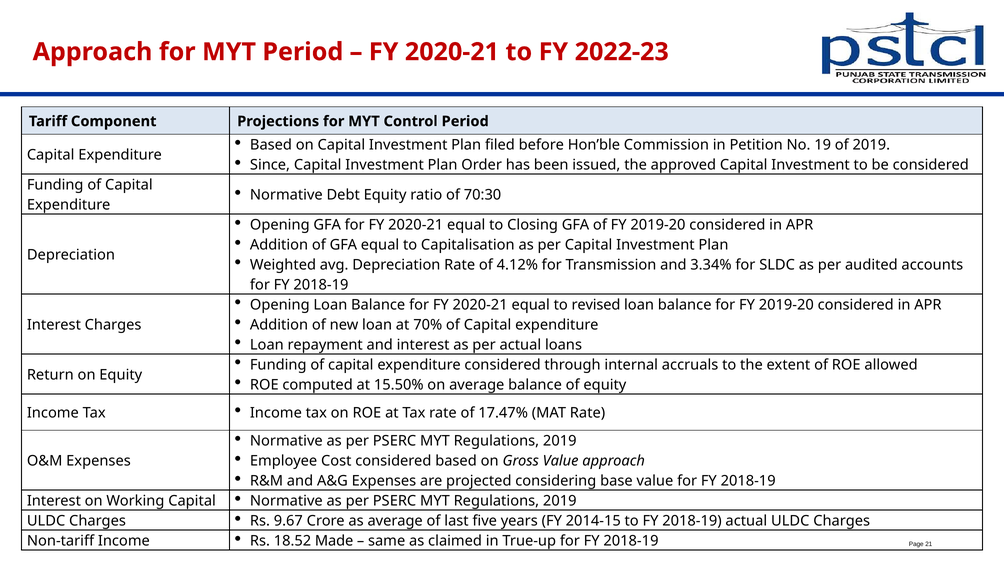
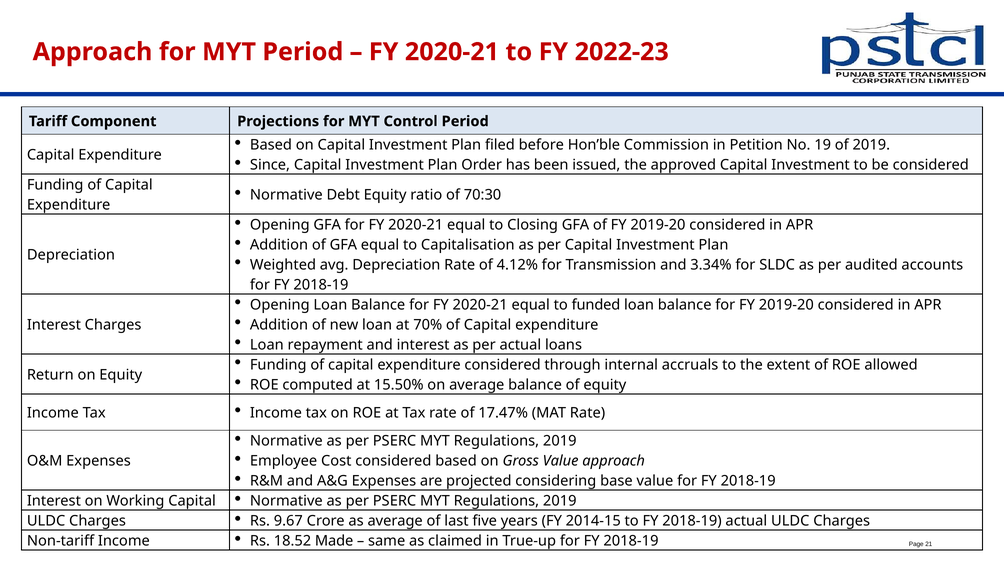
revised: revised -> funded (596, 305)
